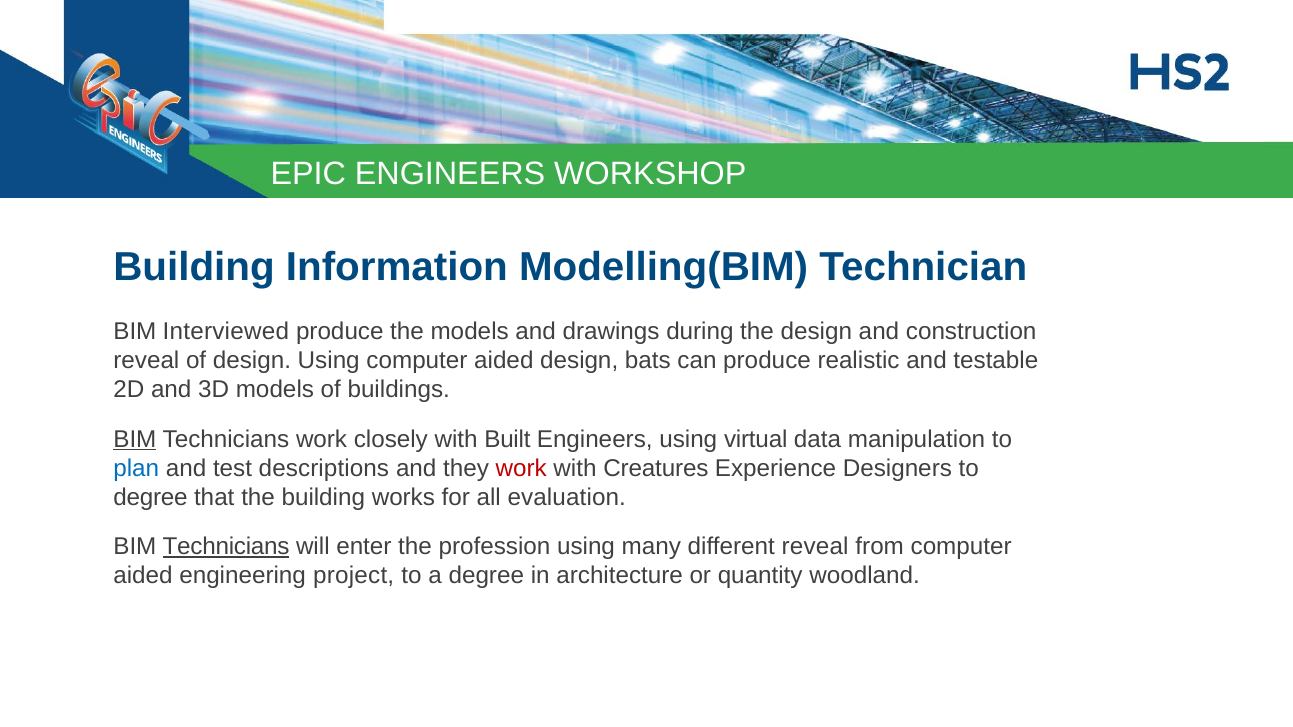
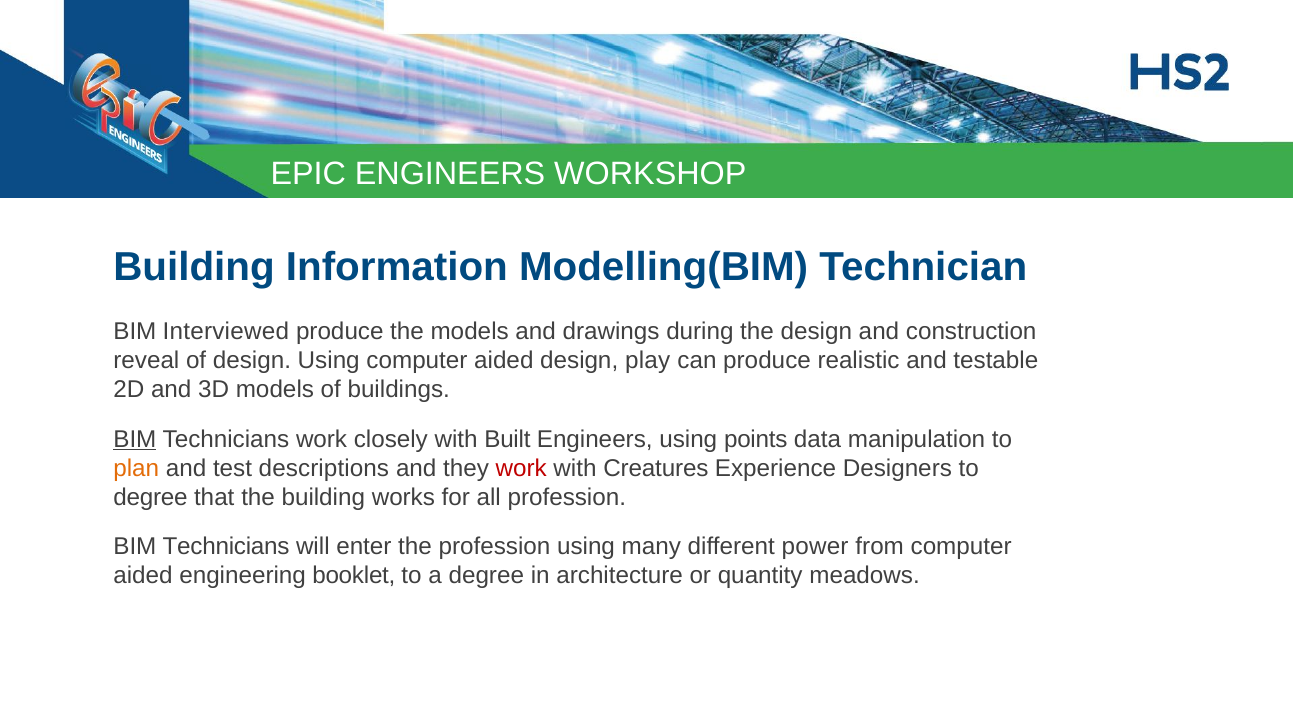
bats: bats -> play (648, 361)
virtual: virtual -> points (756, 439)
plan colour: blue -> orange (136, 468)
all evaluation: evaluation -> profession (567, 497)
Technicians underline: present -> none (226, 547)
different reveal: reveal -> power (815, 547)
project: project -> booklet (354, 576)
woodland: woodland -> meadows (865, 576)
